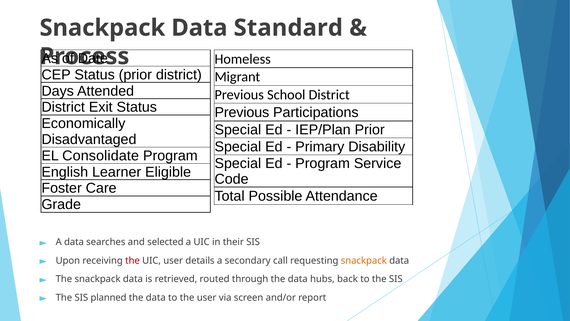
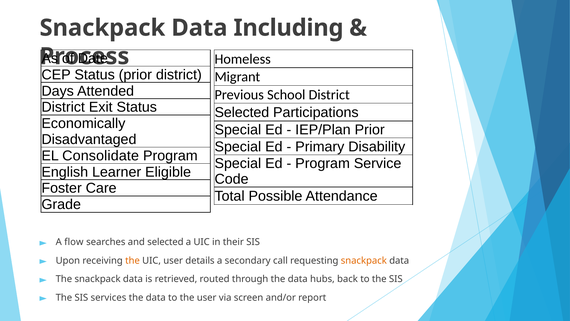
Standard: Standard -> Including (288, 28)
Previous: Previous -> Selected (242, 112)
A data: data -> flow (74, 242)
the colour: red -> orange (133, 260)
planned: planned -> services (108, 297)
